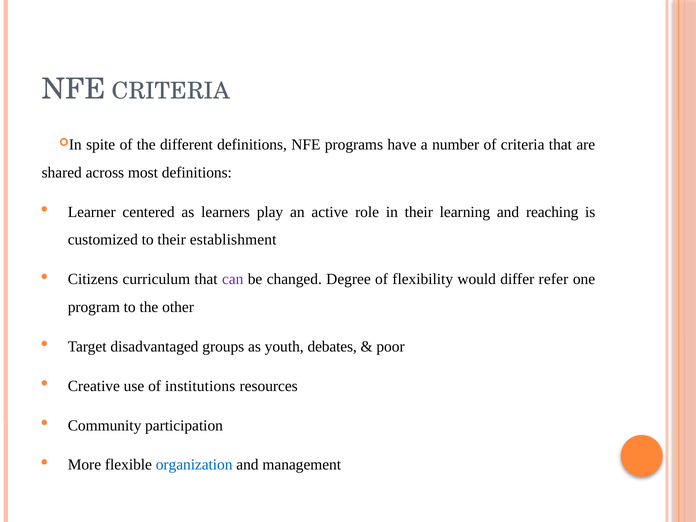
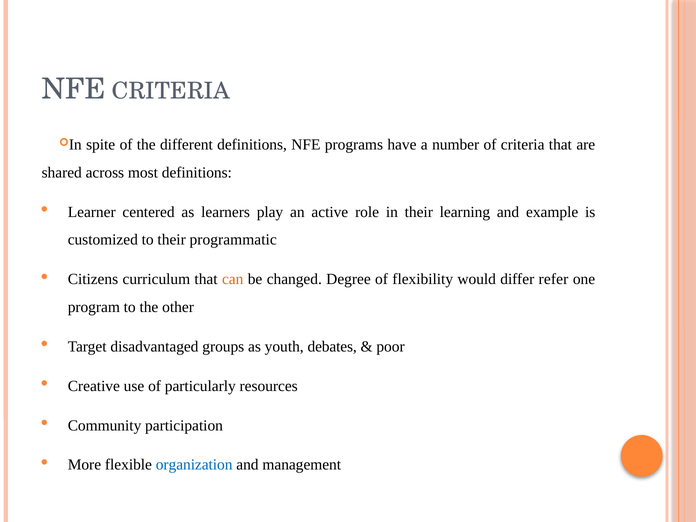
reaching: reaching -> example (552, 212)
establishment: establishment -> programmatic (233, 240)
can colour: purple -> orange (233, 279)
institutions: institutions -> particularly (200, 386)
